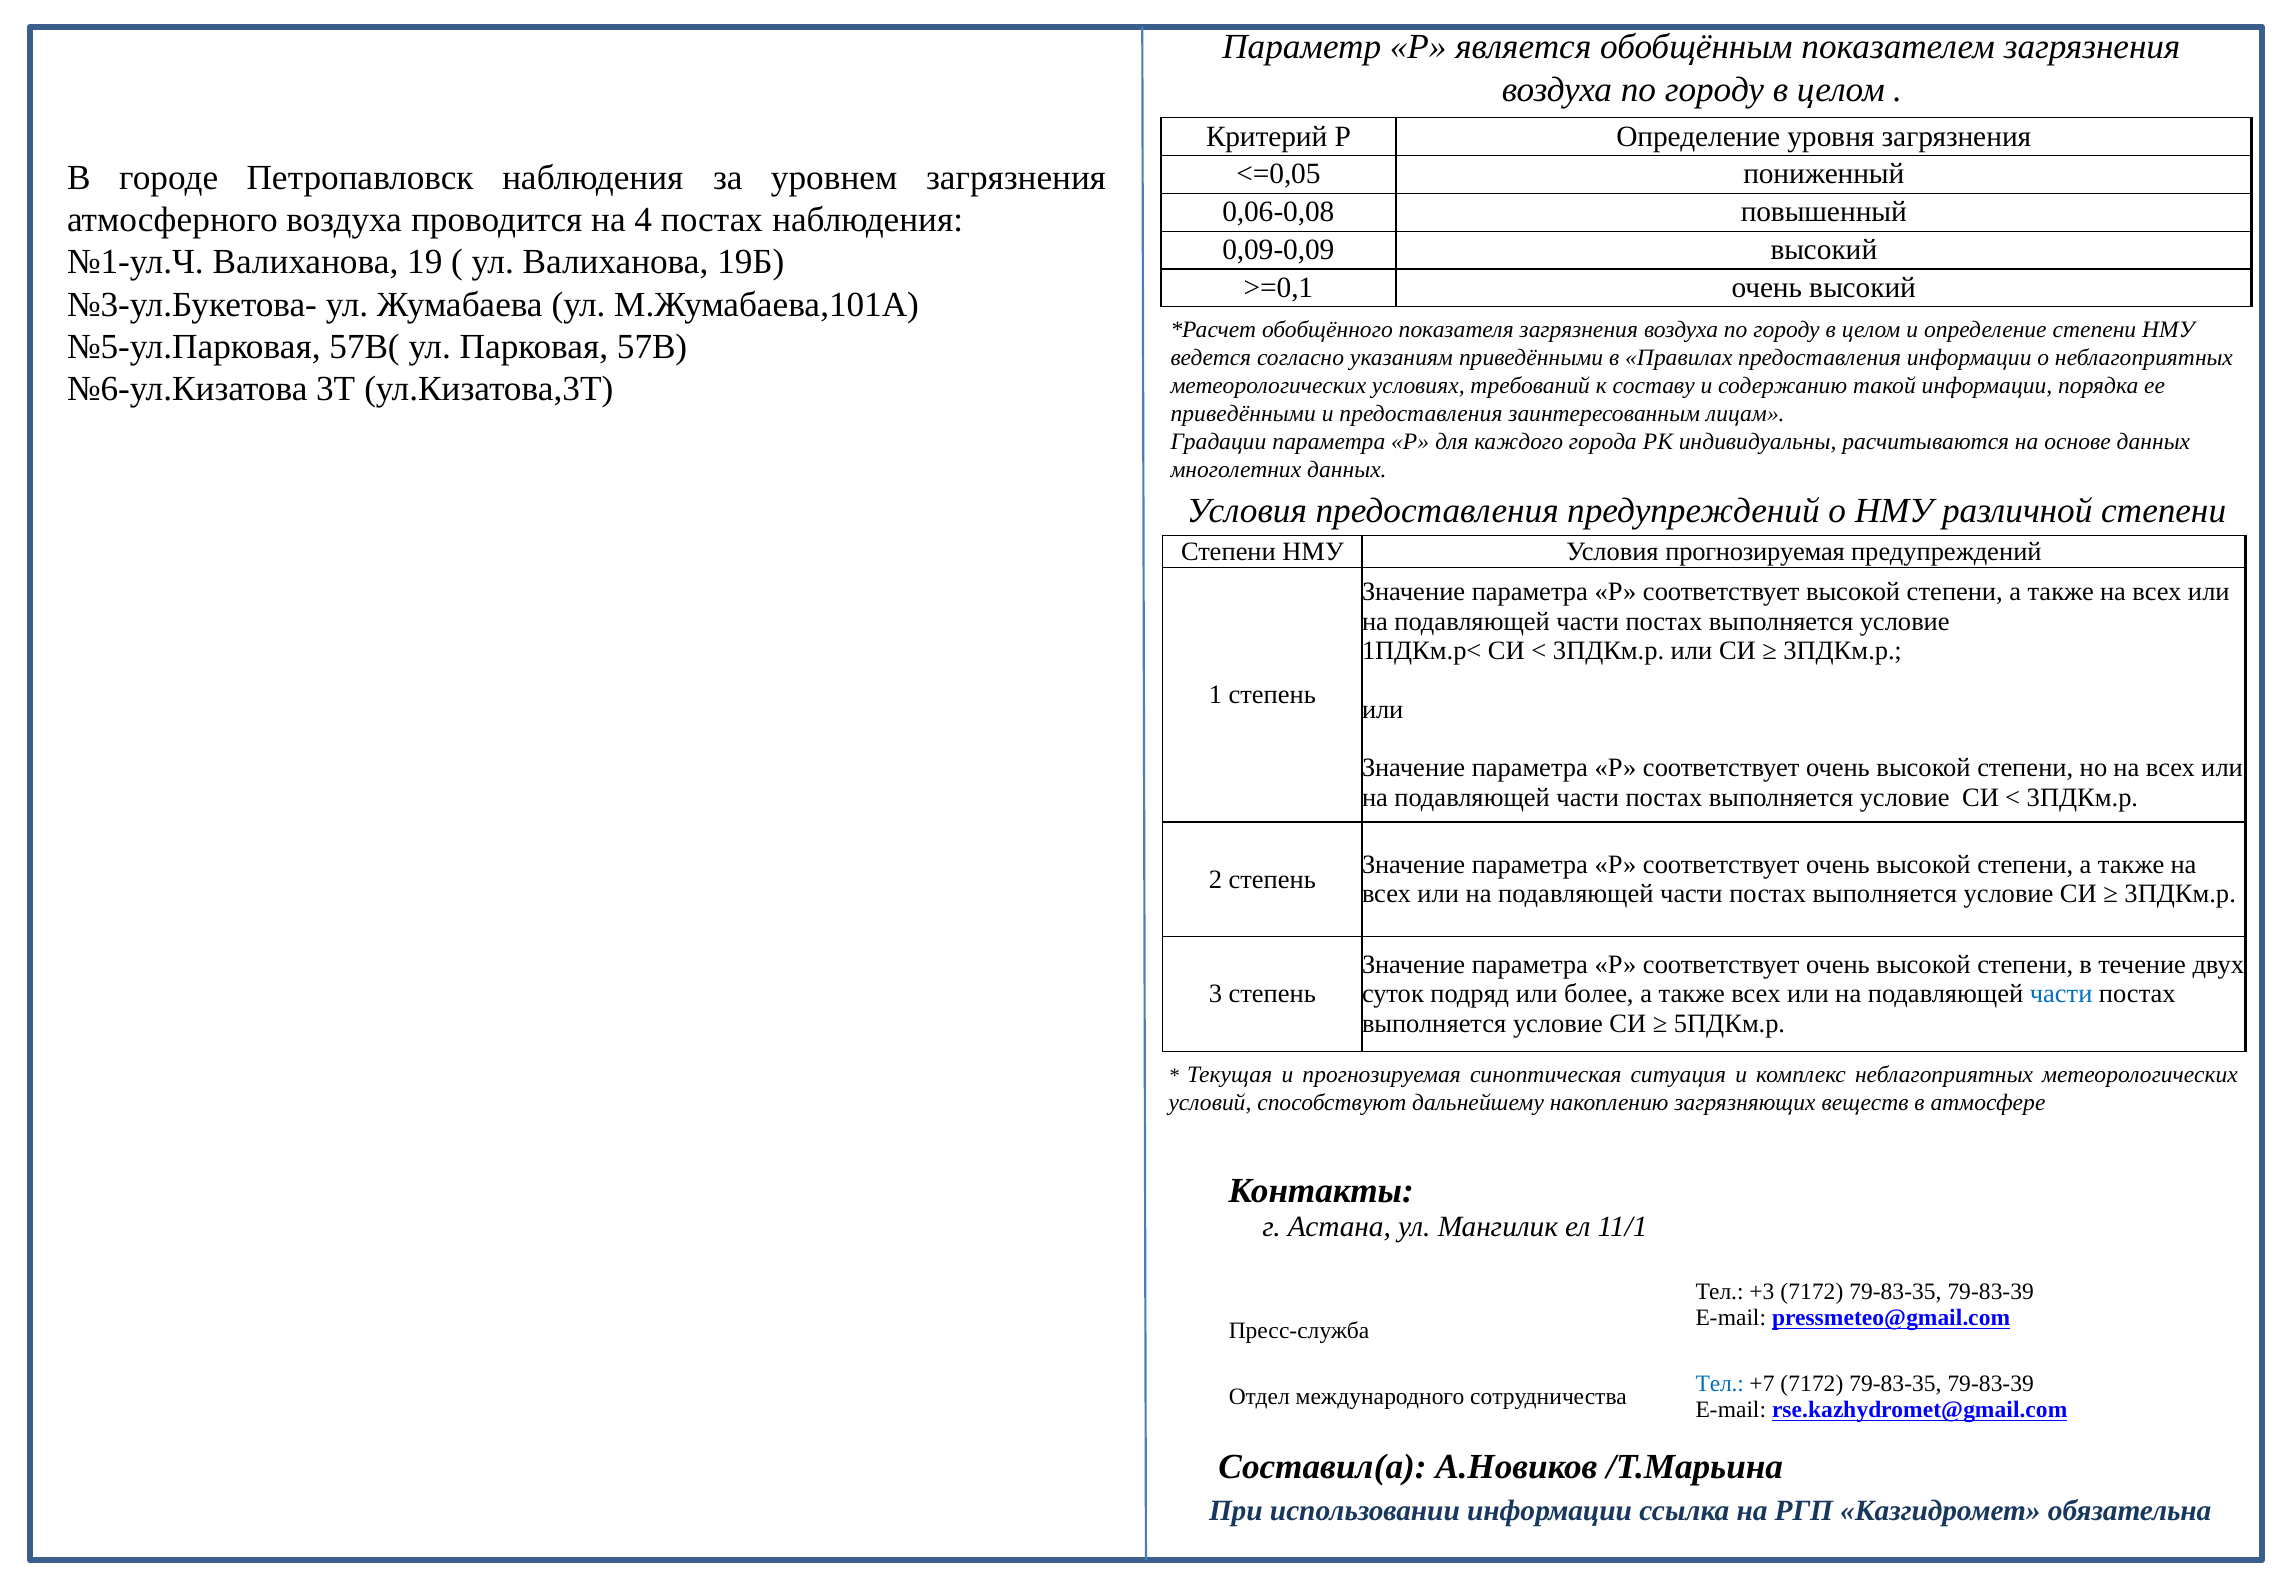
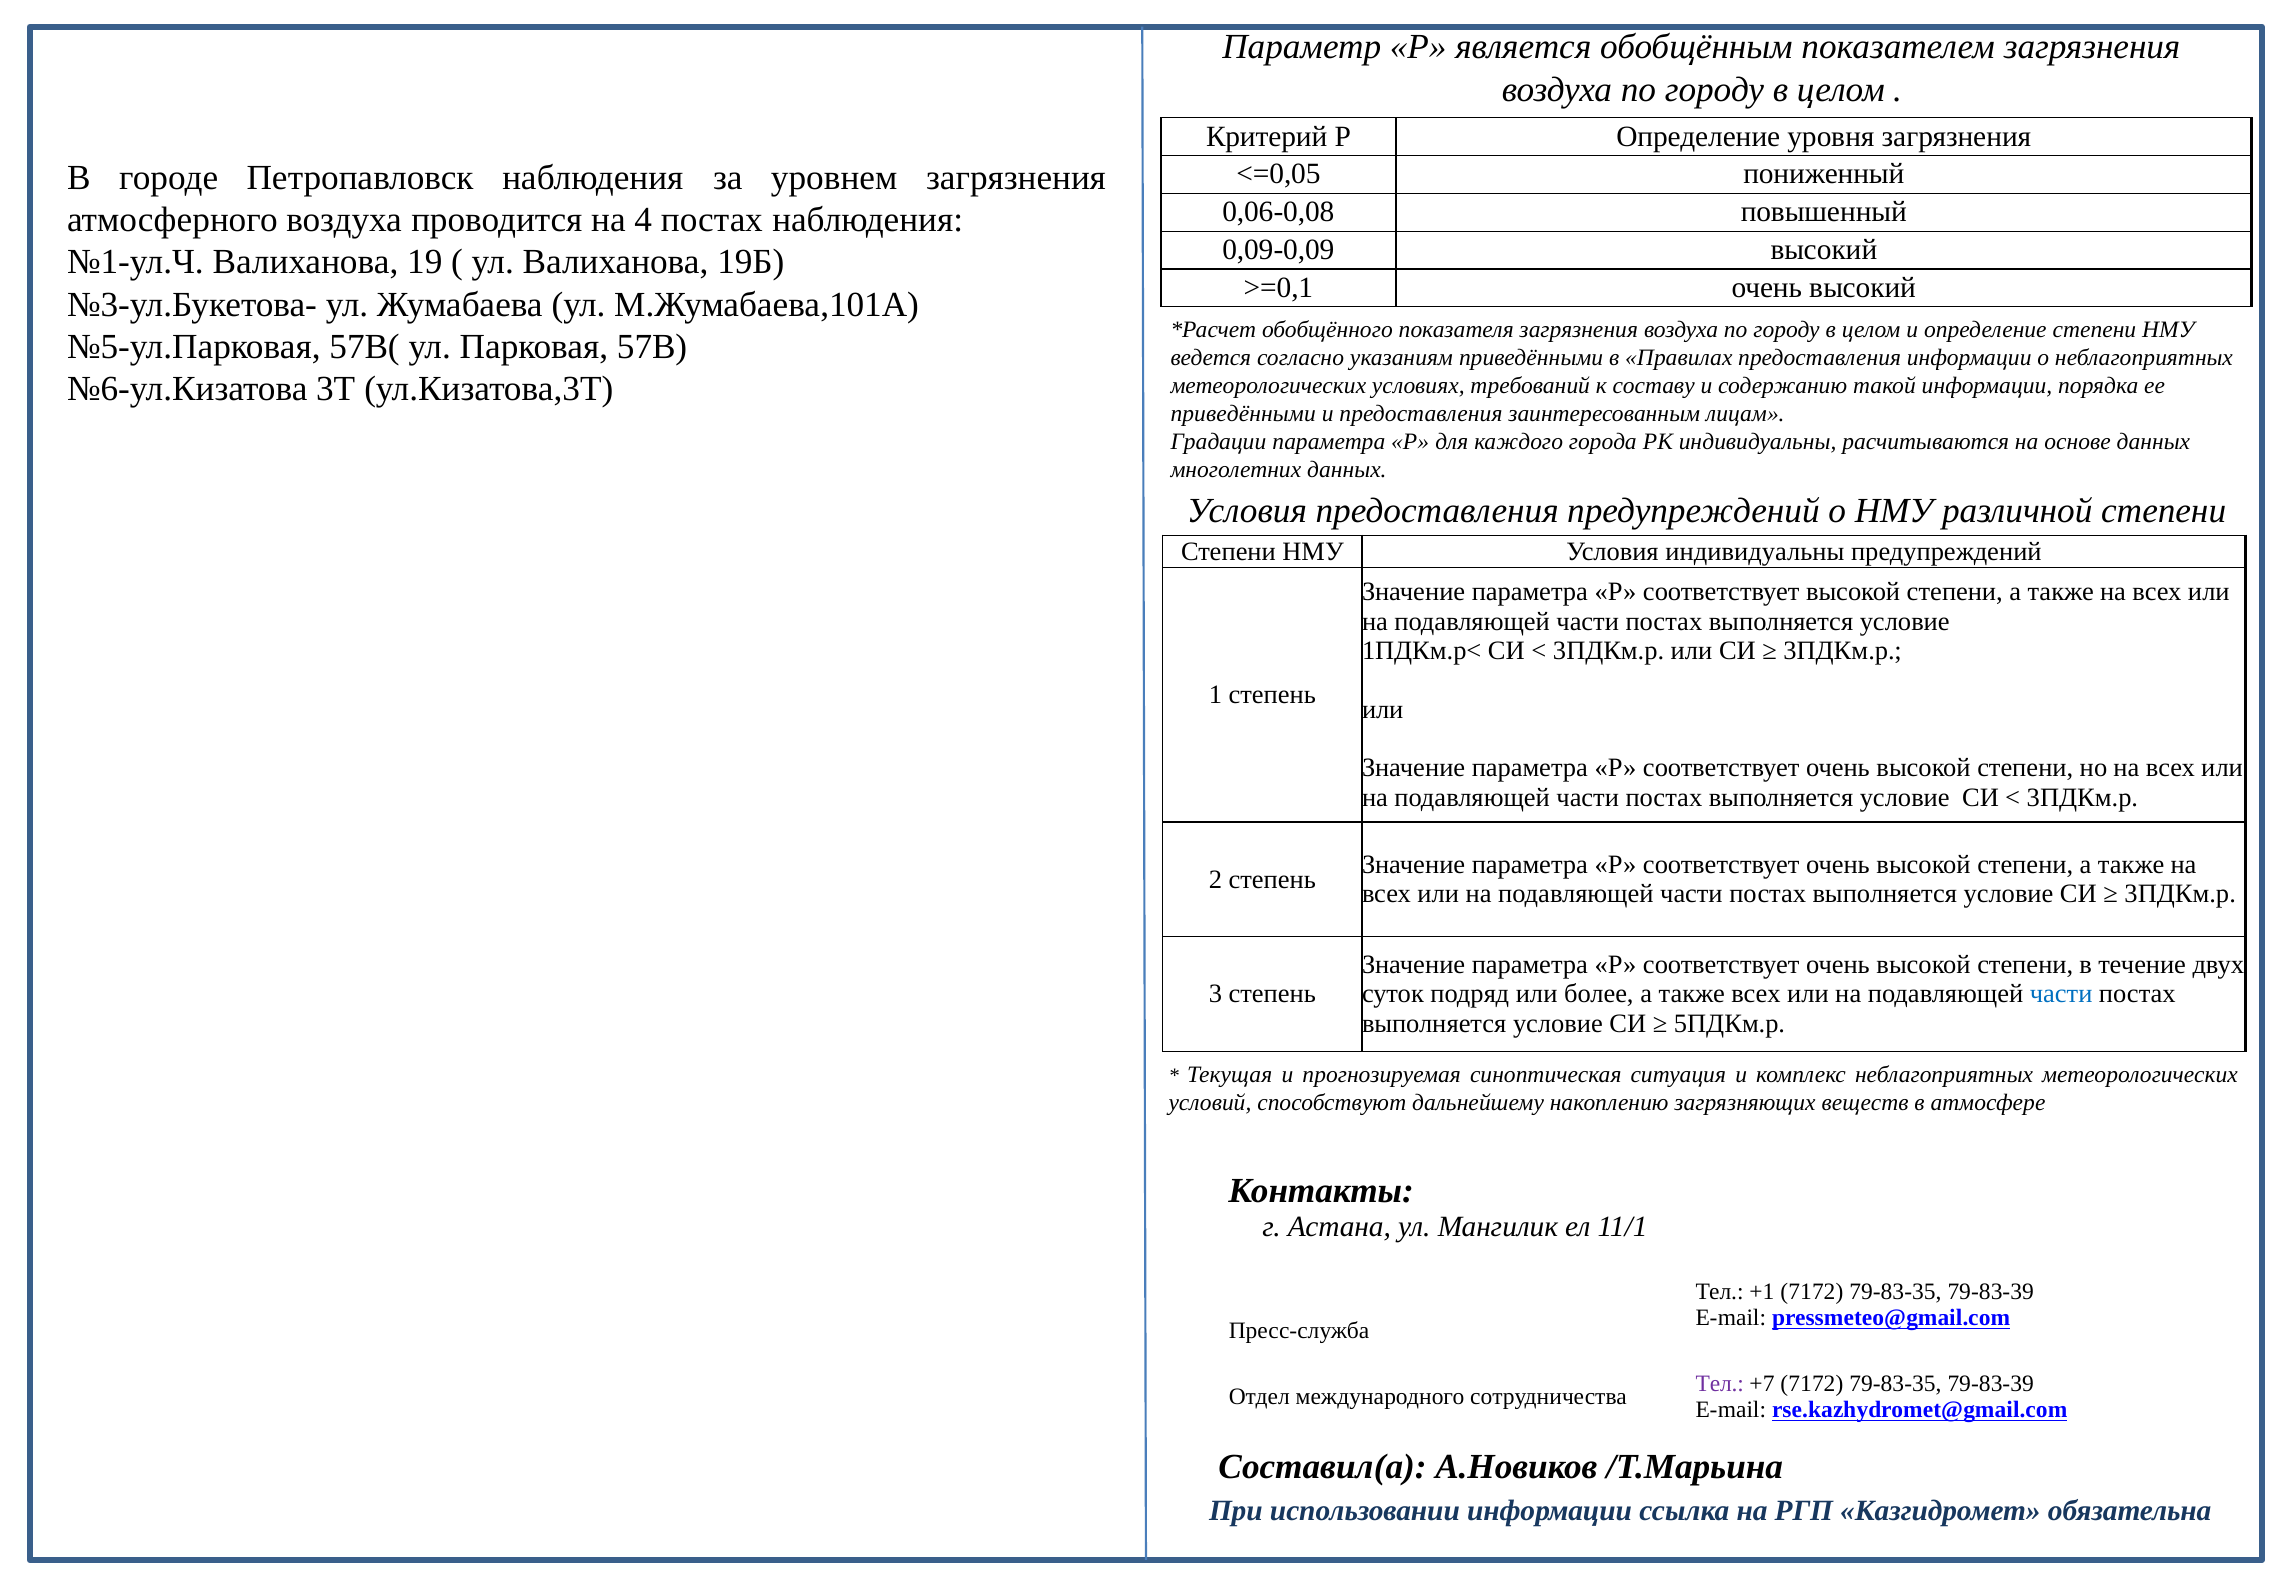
Условия прогнозируемая: прогнозируемая -> индивидуальны (1755, 551)
+3: +3 -> +1 (1762, 1292)
Тел colour: blue -> purple (1720, 1383)
